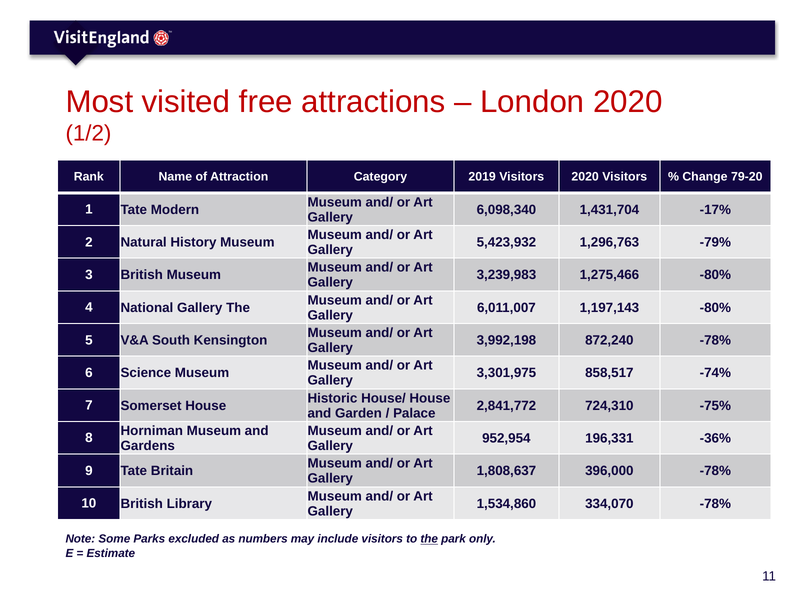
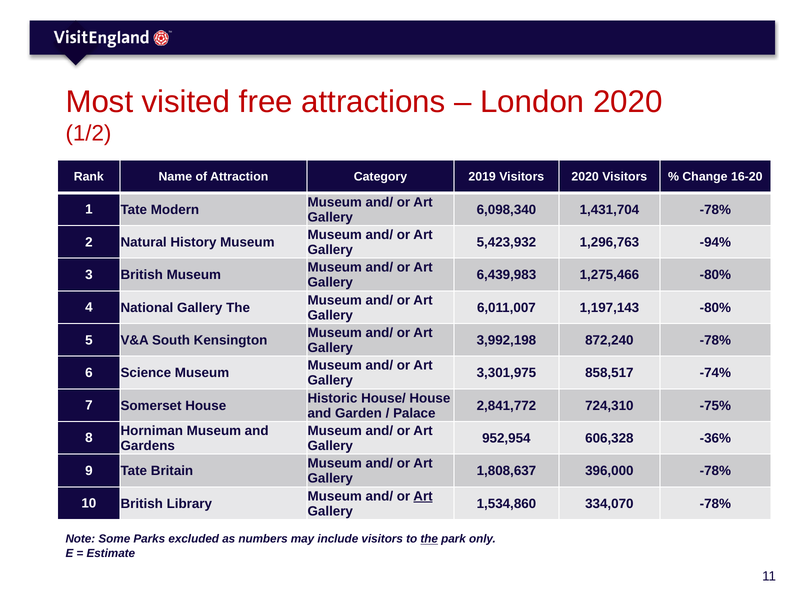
79-20: 79-20 -> 16-20 (747, 177)
1,431,704 -17%: -17% -> -78% (715, 210)
-79%: -79% -> -94% (715, 242)
3,239,983: 3,239,983 -> 6,439,983 (506, 275)
196,331: 196,331 -> 606,328 (609, 438)
Art underline: none -> present (423, 496)
